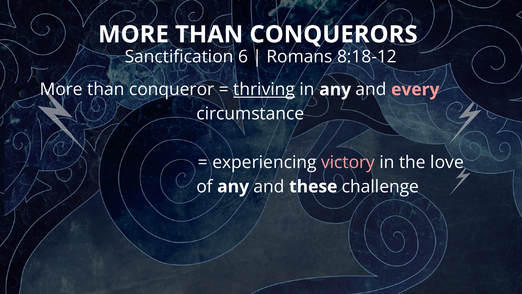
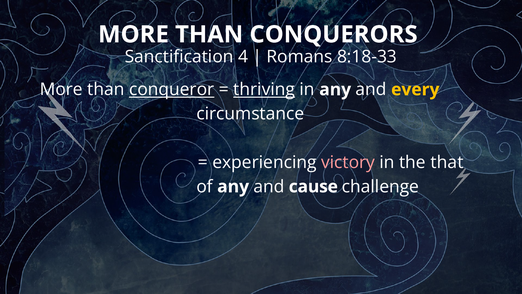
6: 6 -> 4 (243, 57)
8:18-12: 8:18-12 -> 8:18-33 (367, 57)
conqueror underline: none -> present (172, 89)
every colour: pink -> yellow (415, 89)
love: love -> that (447, 162)
these: these -> cause (313, 186)
